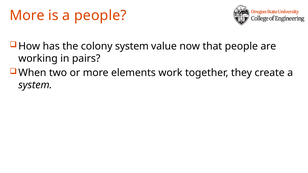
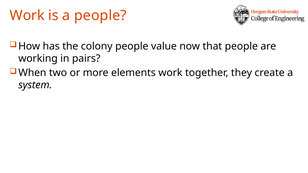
More: More -> Work (27, 15)
colony system: system -> people (132, 46)
